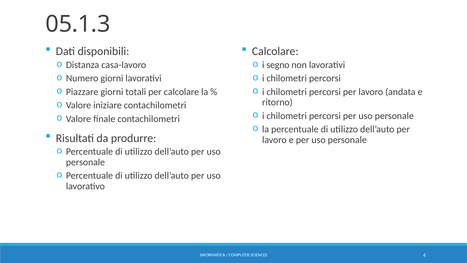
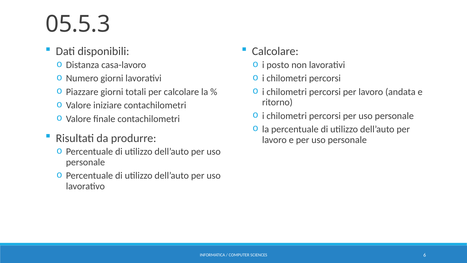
05.1.3: 05.1.3 -> 05.5.3 (78, 24)
segno: segno -> posto (278, 65)
